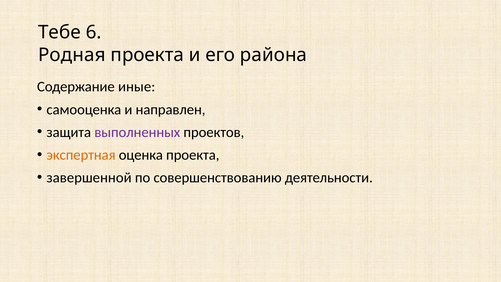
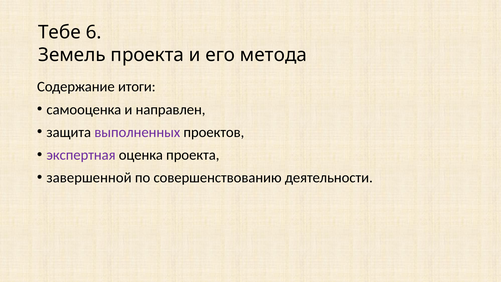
Родная: Родная -> Земель (72, 55)
района: района -> метода (274, 55)
иные: иные -> итоги (137, 87)
экспертная colour: orange -> purple (81, 155)
